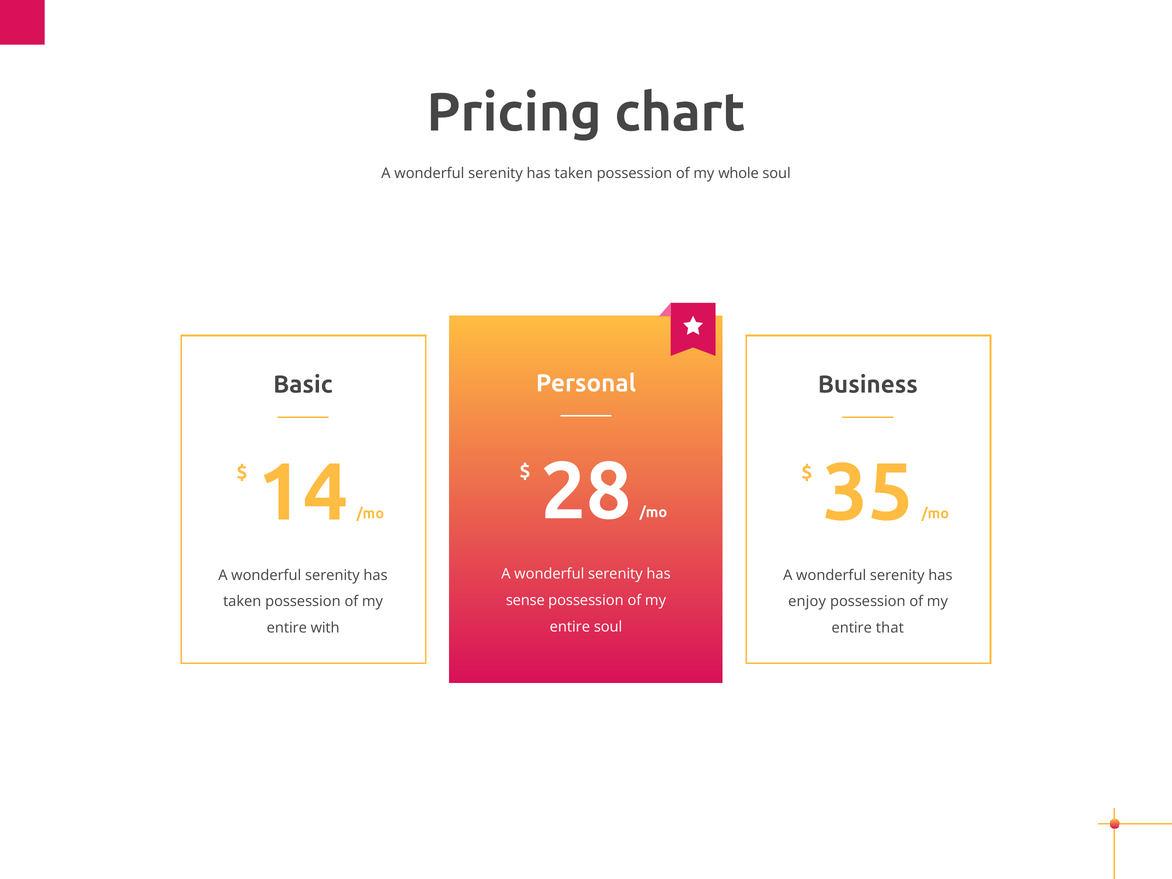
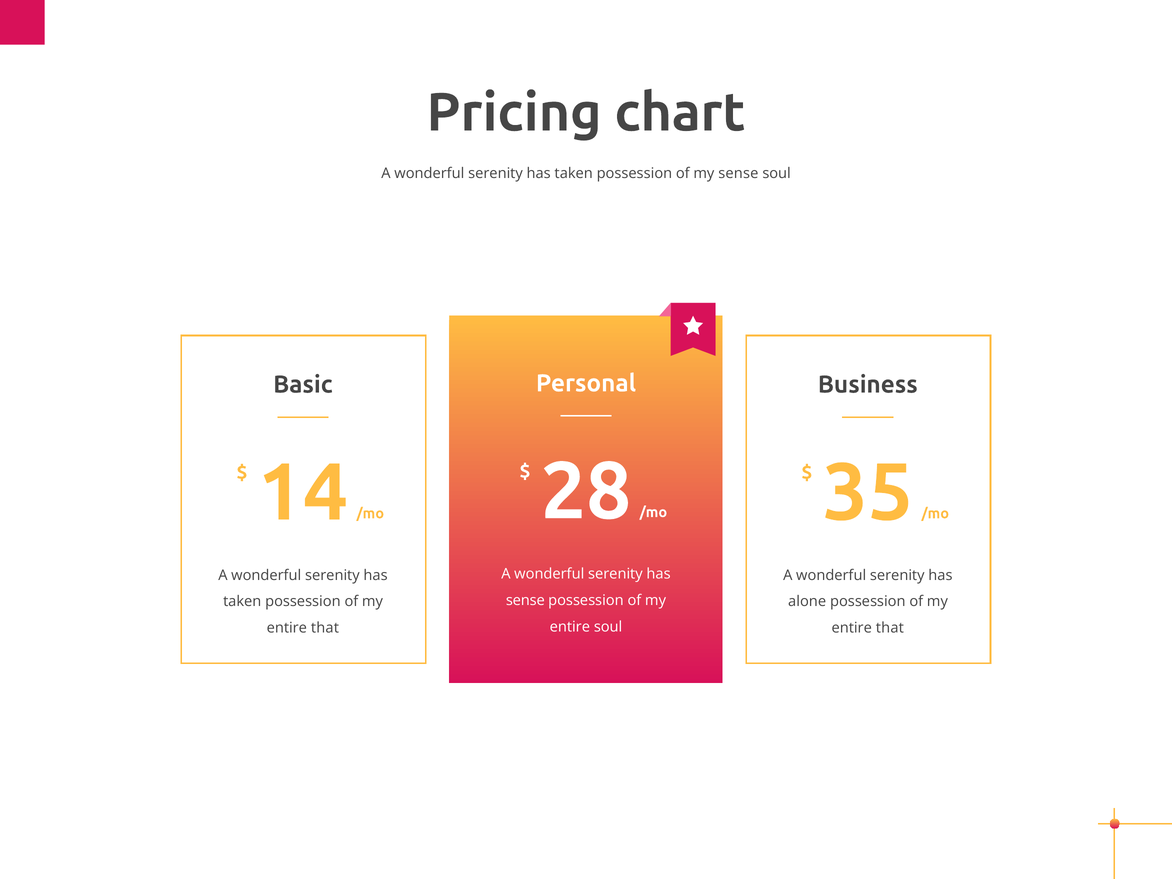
my whole: whole -> sense (738, 174)
enjoy: enjoy -> alone (807, 602)
with: with -> that (325, 628)
